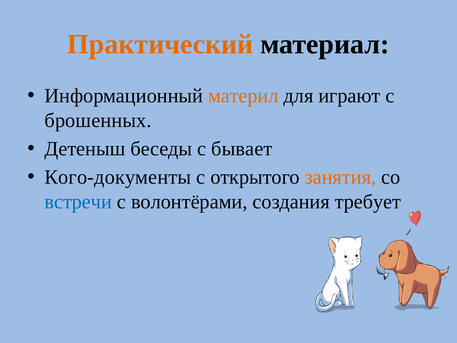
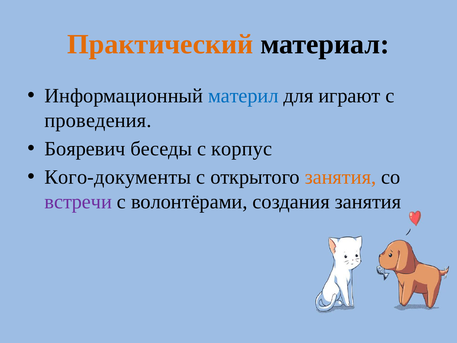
материл colour: orange -> blue (243, 96)
брошенных: брошенных -> проведения (98, 120)
Детеныш: Детеныш -> Бояревич (85, 149)
бывает: бывает -> корпус (242, 149)
встречи colour: blue -> purple (78, 202)
создания требует: требует -> занятия (368, 202)
